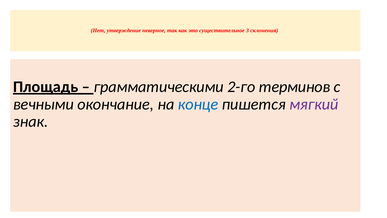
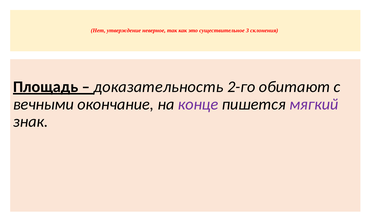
грамматическими: грамматическими -> доказательность (159, 87)
терминов: терминов -> обитают (294, 87)
конце colour: blue -> purple (198, 104)
